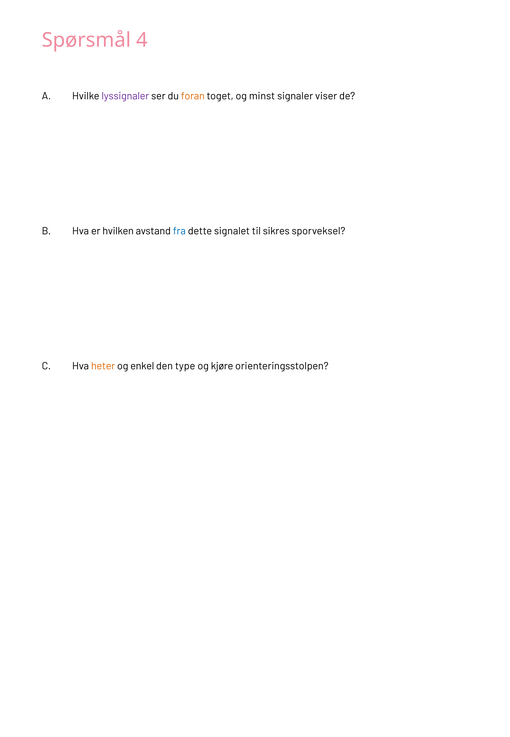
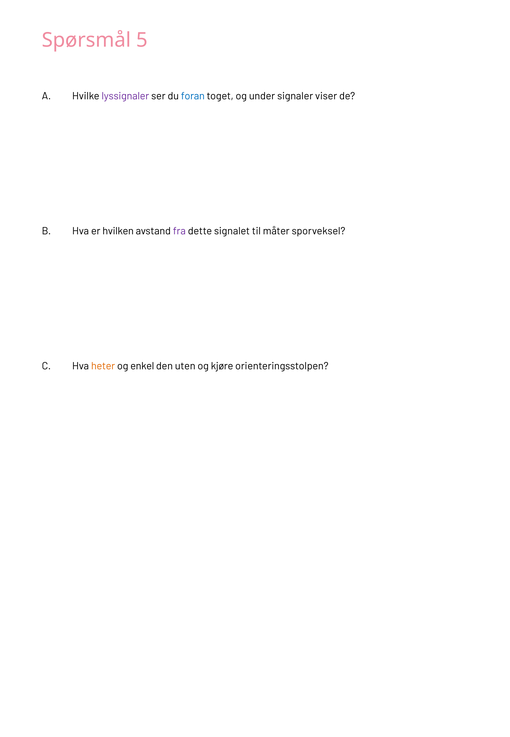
4: 4 -> 5 (142, 40)
foran colour: orange -> blue (193, 96)
minst: minst -> under (262, 96)
fra colour: blue -> purple (179, 231)
sikres: sikres -> måter (276, 231)
type: type -> uten (185, 366)
